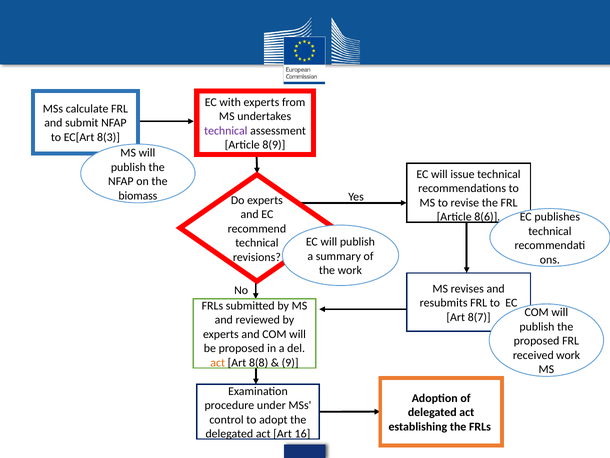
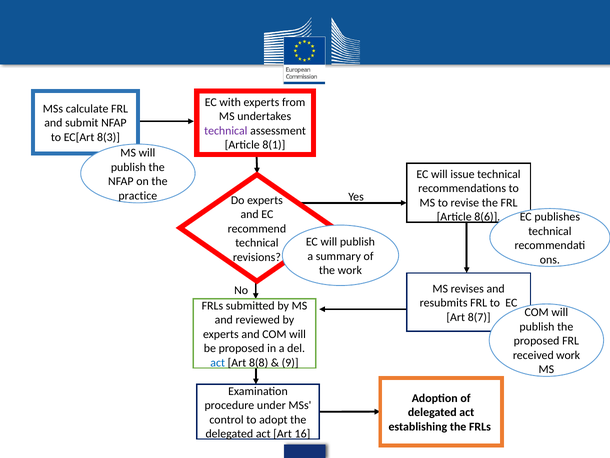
8(9: 8(9 -> 8(1 (274, 145)
biomass: biomass -> practice (138, 195)
act colour: orange -> blue (218, 362)
